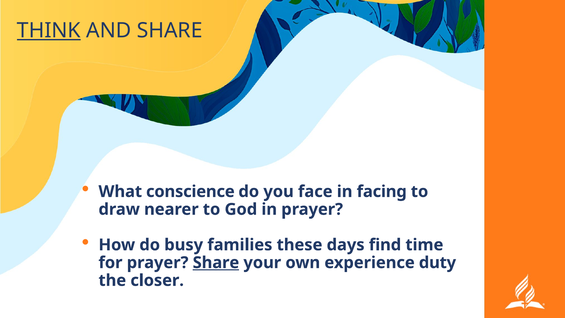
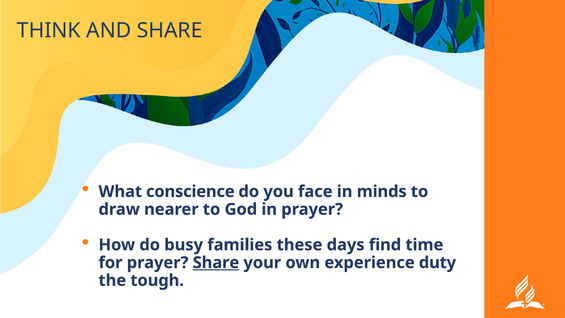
THINK underline: present -> none (49, 31)
facing: facing -> minds (382, 191)
closer: closer -> tough (157, 280)
